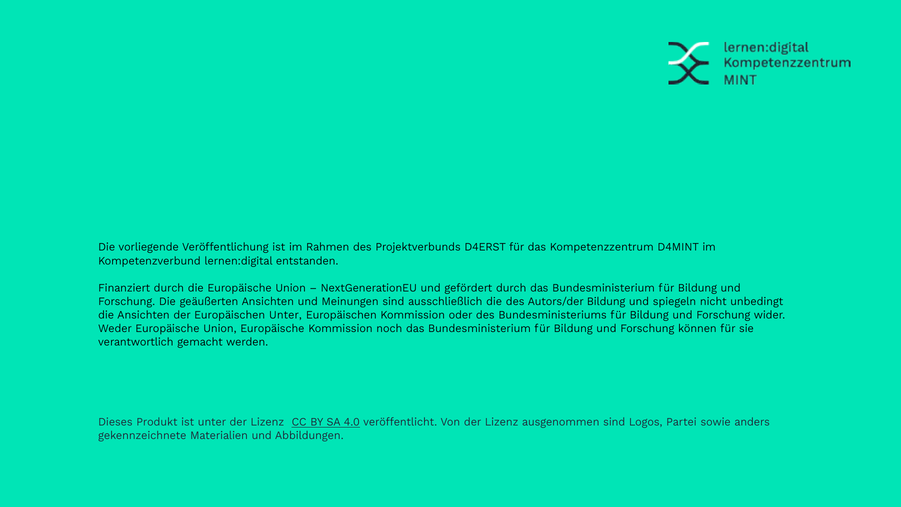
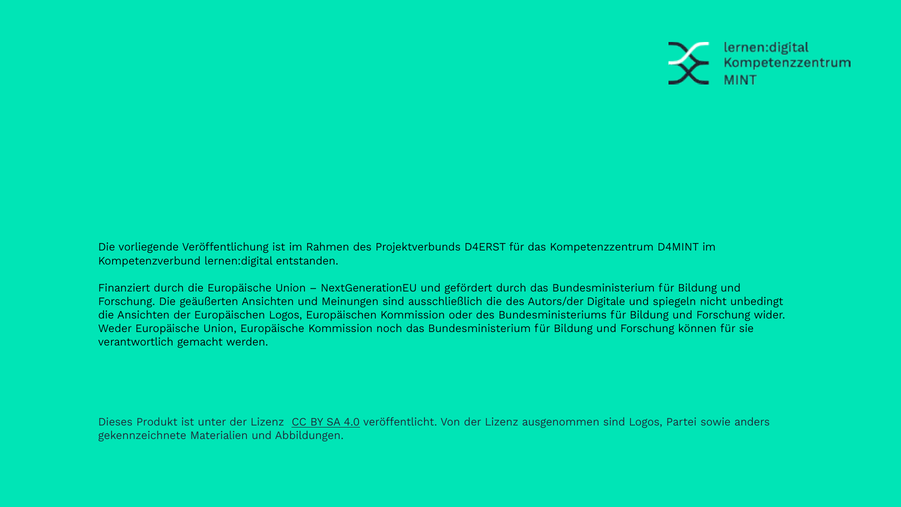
Autors/der Bildung: Bildung -> Digitale (606, 301)
Europäischen Unter: Unter -> Logos (286, 315)
